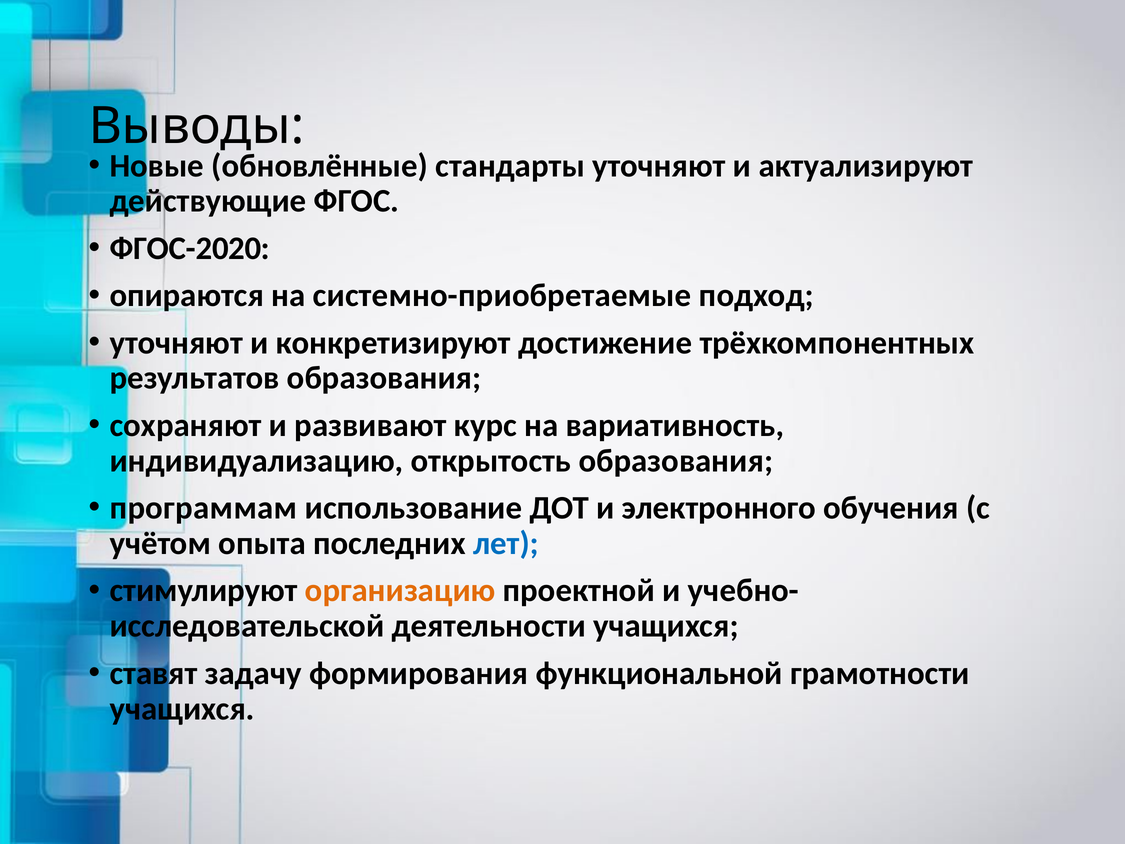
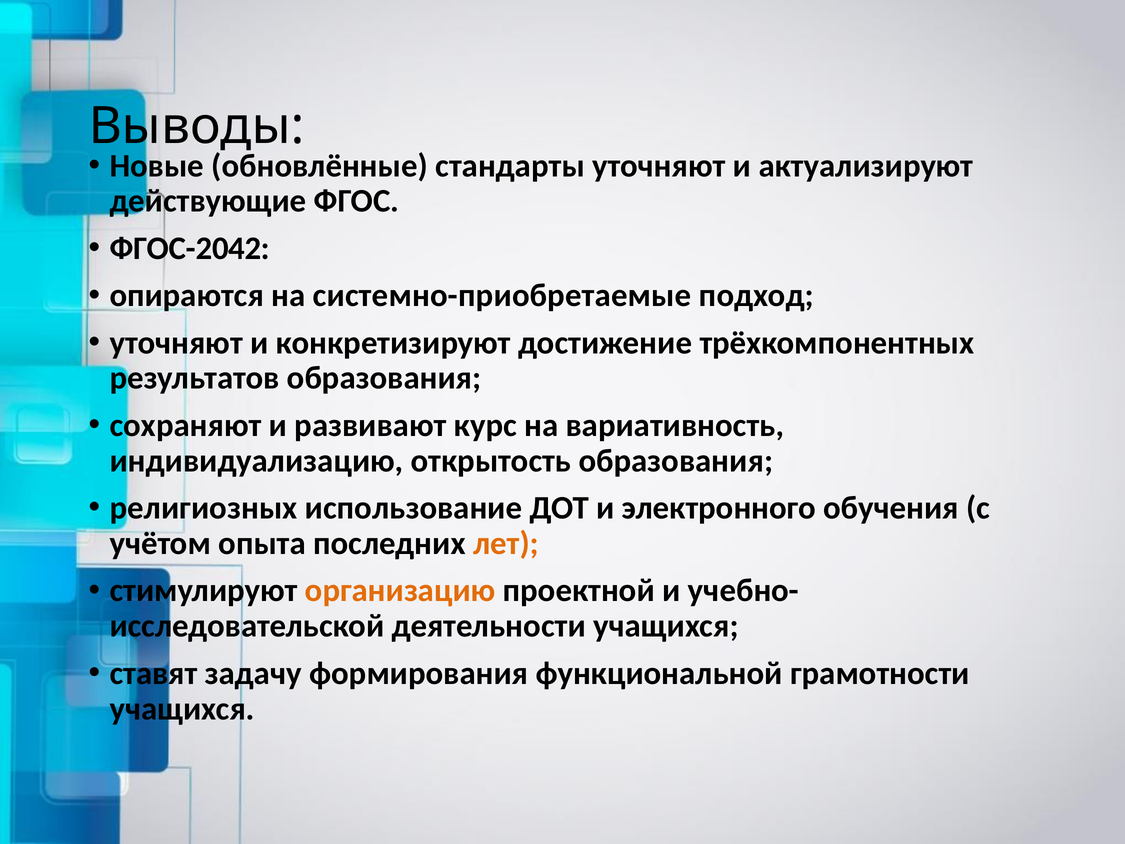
ФГОС-2020: ФГОС-2020 -> ФГОС-2042 (190, 248)
программам: программам -> религиозных (204, 508)
лет colour: blue -> orange (506, 543)
